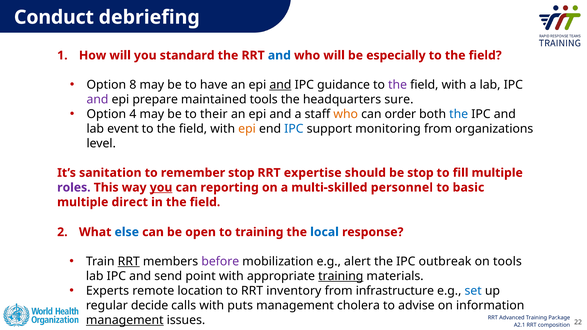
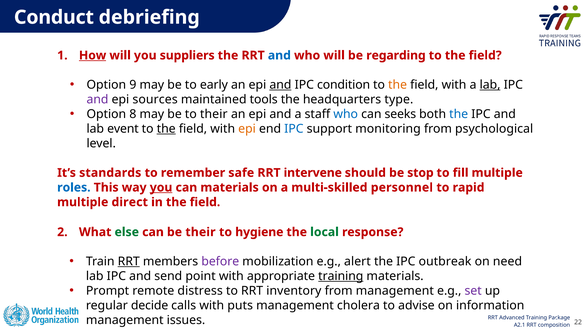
How underline: none -> present (93, 55)
standard: standard -> suppliers (187, 55)
especially: especially -> regarding (396, 55)
8: 8 -> 9 (133, 85)
have: have -> early (214, 85)
guidance: guidance -> condition (344, 85)
the colour: purple -> orange (398, 85)
lab underline: none -> present (490, 85)
prepare: prepare -> sources (155, 99)
sure: sure -> type (399, 99)
4: 4 -> 8 (133, 114)
who colour: orange -> blue (346, 114)
order: order -> seeks (400, 114)
the underline: none -> present (166, 129)
organizations: organizations -> psychological (494, 129)
sanitation: sanitation -> standards (110, 173)
remember stop: stop -> safe (241, 173)
expertise: expertise -> intervene (313, 173)
roles colour: purple -> blue (74, 188)
can reporting: reporting -> materials (230, 188)
basic: basic -> rapid (469, 188)
else colour: blue -> green (127, 232)
be open: open -> their (200, 232)
to training: training -> hygiene (259, 232)
local colour: blue -> green (325, 232)
on tools: tools -> need (507, 262)
Experts: Experts -> Prompt (108, 291)
location: location -> distress (200, 291)
from infrastructure: infrastructure -> management (395, 291)
set colour: blue -> purple (473, 291)
management underline: present -> none (125, 320)
